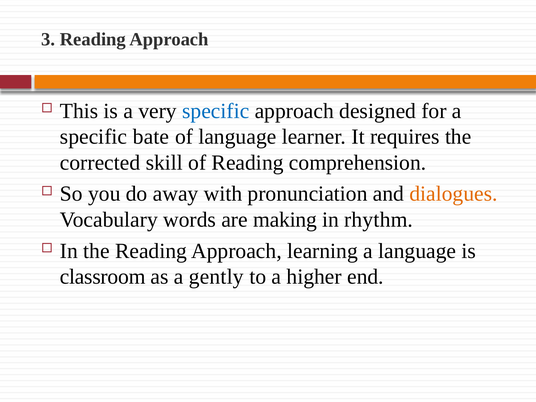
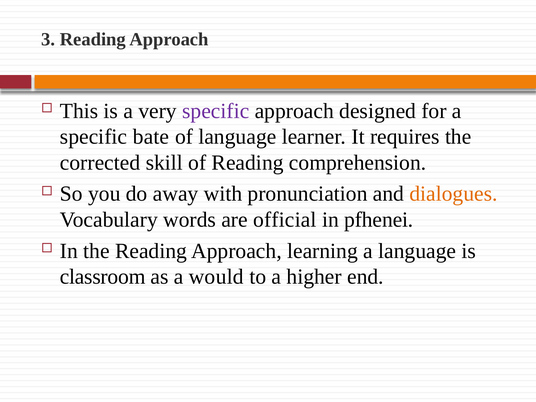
specific colour: blue -> purple (216, 111)
making: making -> official (285, 220)
rhythm: rhythm -> pfhenei (379, 220)
gently: gently -> would (216, 277)
